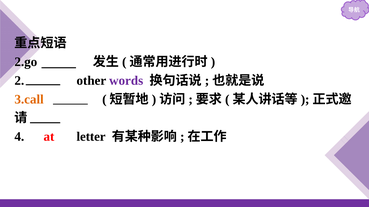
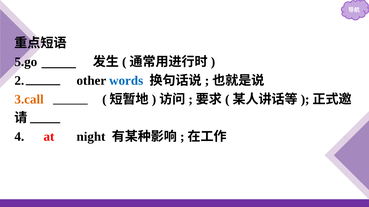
2.go: 2.go -> 5.go (26, 62)
words colour: purple -> blue (126, 81)
letter: letter -> night (91, 137)
